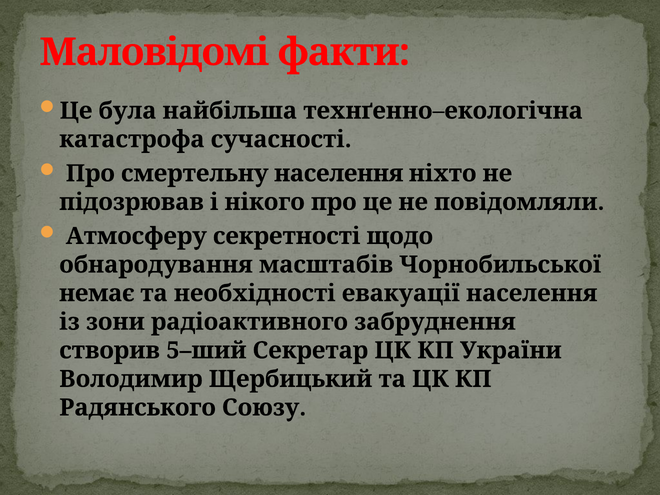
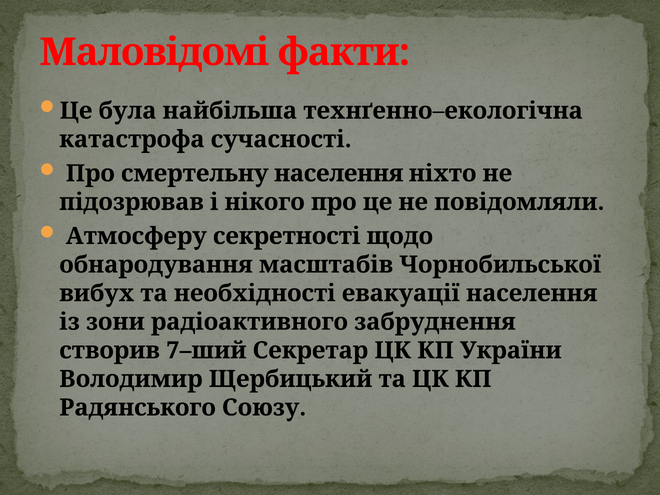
немає: немає -> вибух (97, 293)
5–ший: 5–ший -> 7–ший (206, 350)
